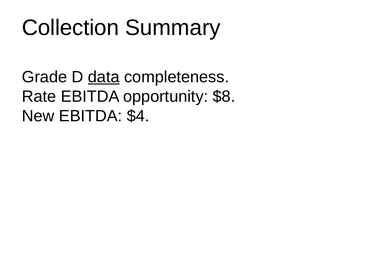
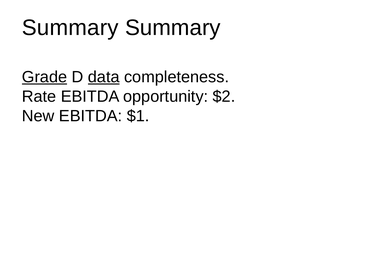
Collection: Collection -> Summary (70, 28)
Grade underline: none -> present (44, 77)
$8: $8 -> $2 (224, 96)
$4: $4 -> $1 (138, 116)
